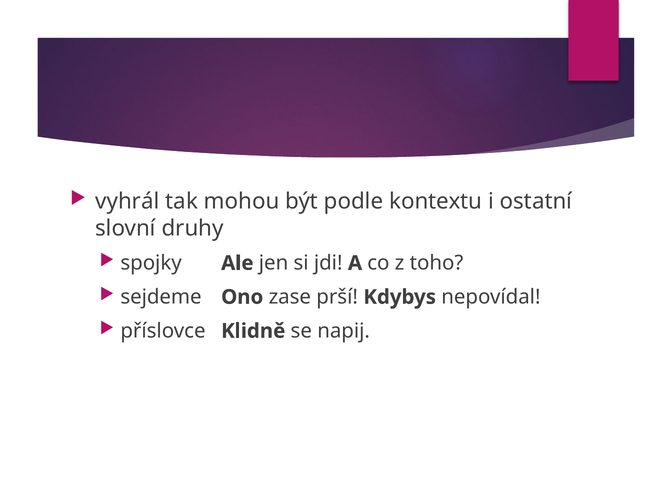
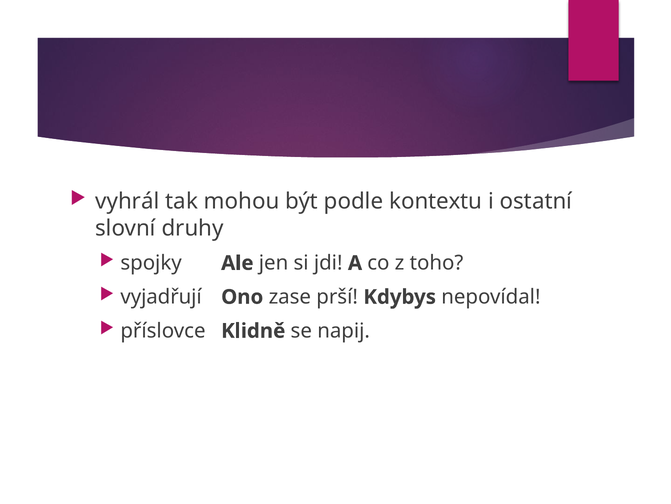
sejdeme: sejdeme -> vyjadřují (161, 297)
